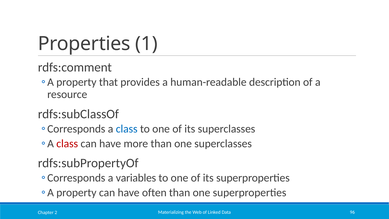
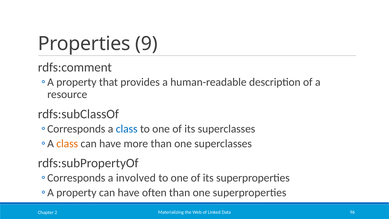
1: 1 -> 9 (146, 44)
class colour: red -> orange (67, 143)
variables: variables -> involved (136, 178)
